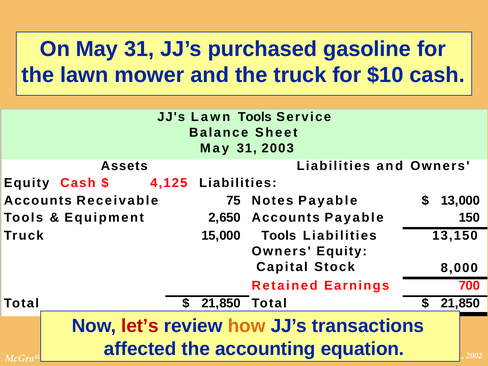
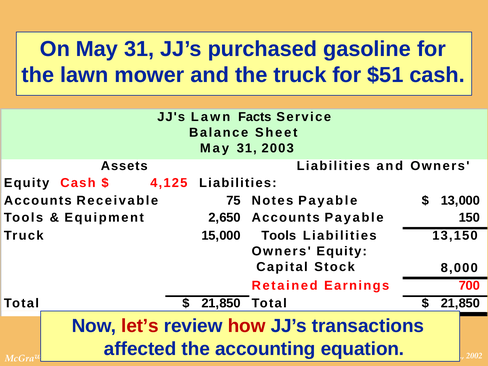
$10: $10 -> $51 (385, 75)
Lawn Tools: Tools -> Facts (255, 117)
how colour: orange -> red (247, 326)
